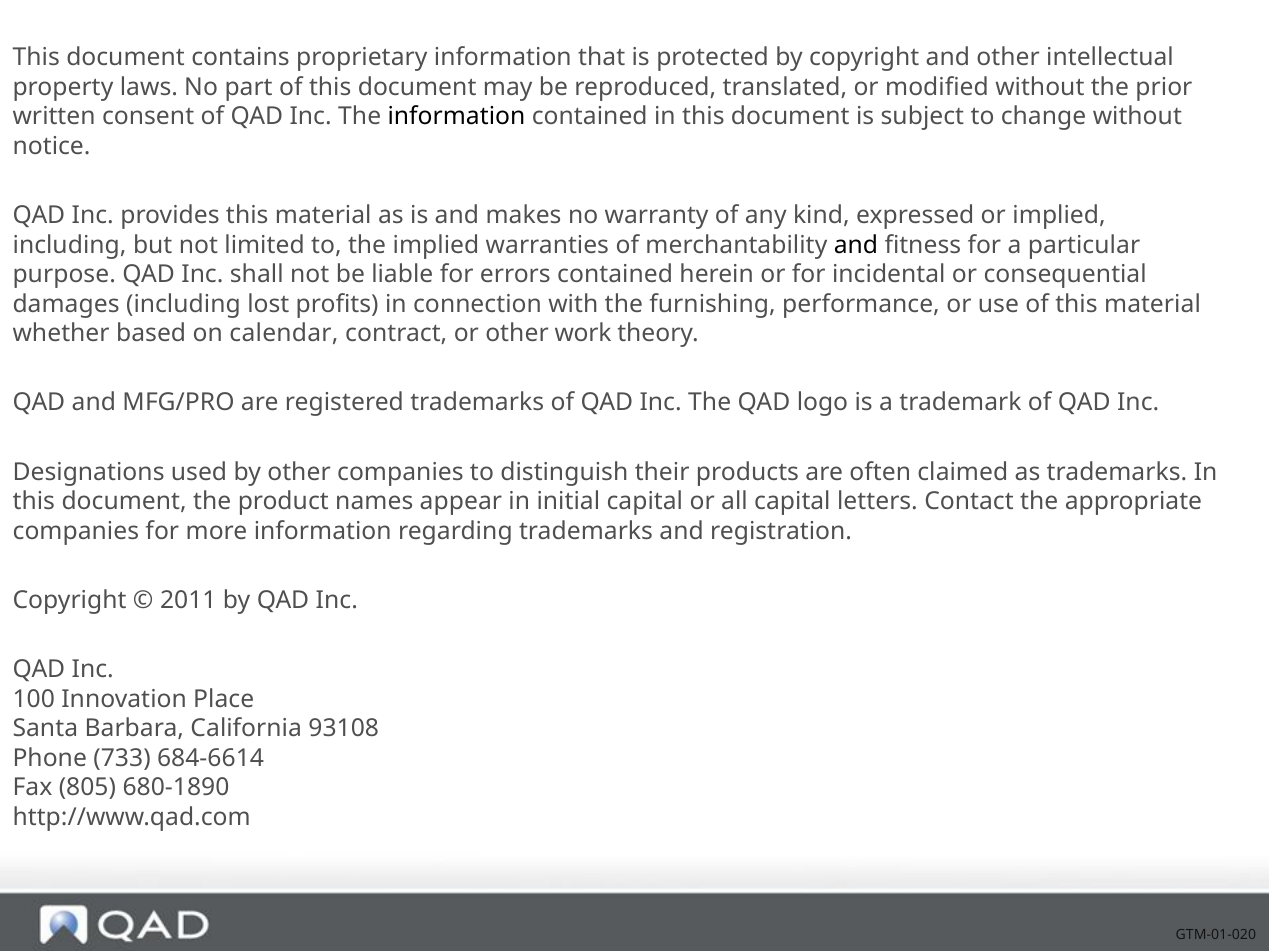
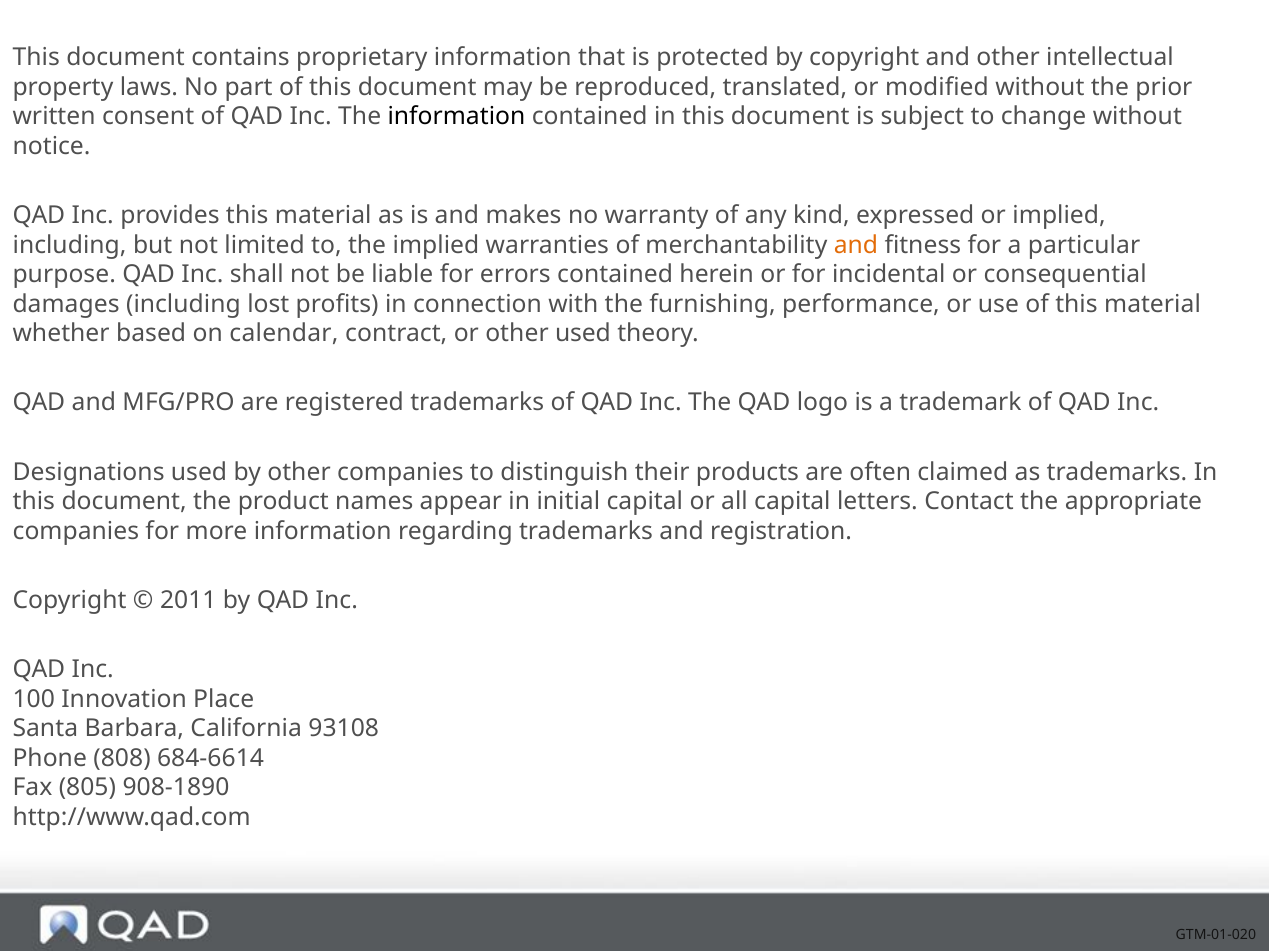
and colour: black -> orange (856, 245)
other work: work -> used (583, 334)
733: 733 -> 808 (122, 759)
680-1890: 680-1890 -> 908-1890 (176, 788)
